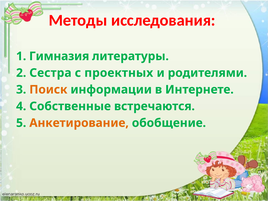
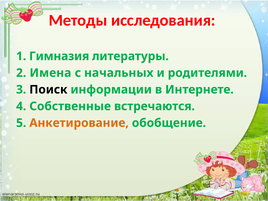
Сестра: Сестра -> Имена (50, 73)
проектных: проектных -> начальных (119, 73)
Поиск colour: orange -> black (48, 90)
